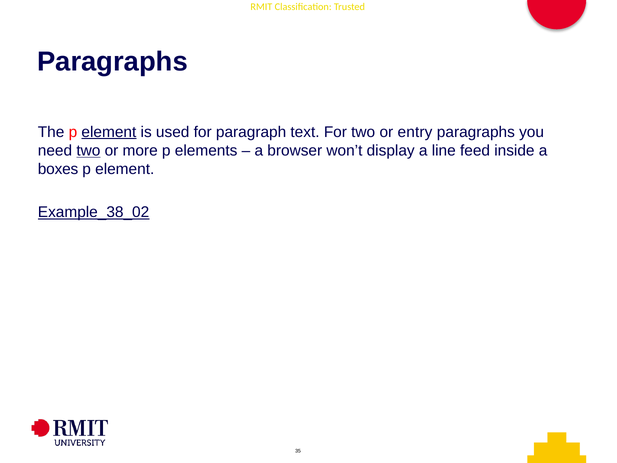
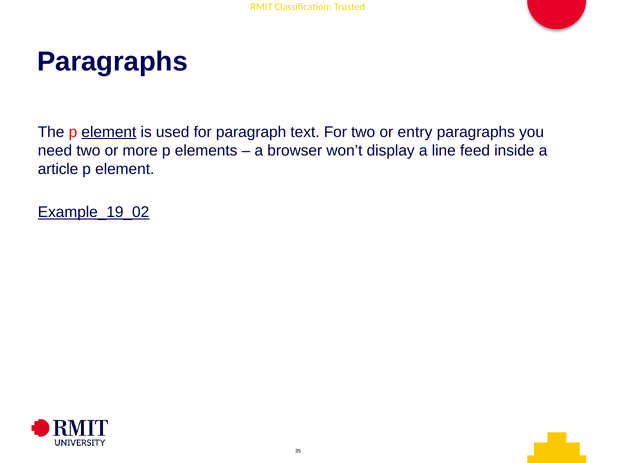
two underline: present -> none (88, 150)
boxes: boxes -> article (58, 169)
Example_38_02: Example_38_02 -> Example_19_02 (94, 212)
